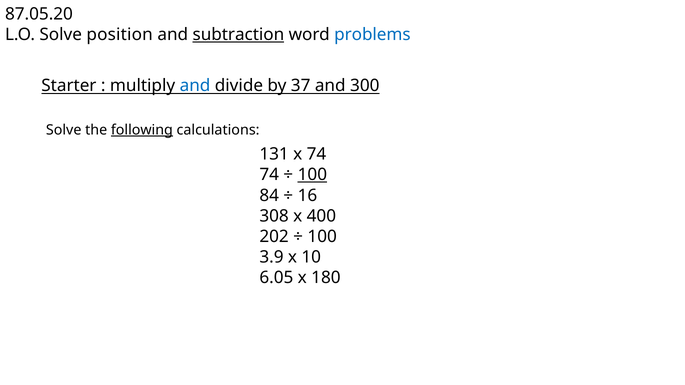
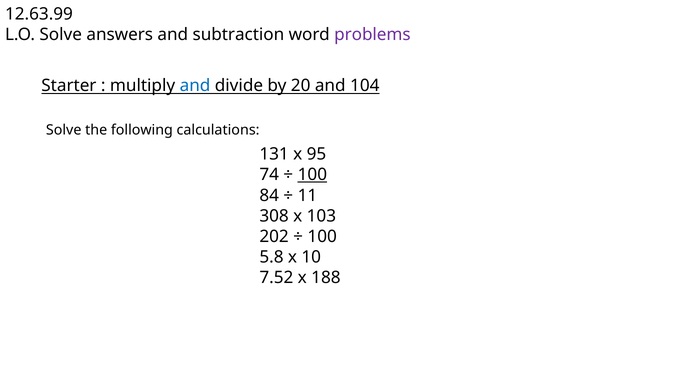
87.05.20: 87.05.20 -> 12.63.99 (39, 14)
position: position -> answers (120, 35)
subtraction underline: present -> none (238, 35)
problems colour: blue -> purple (372, 35)
37: 37 -> 20 (301, 86)
300: 300 -> 104 (365, 86)
following underline: present -> none (142, 130)
x 74: 74 -> 95 (317, 154)
16: 16 -> 11 (307, 196)
400: 400 -> 103 (321, 216)
3.9: 3.9 -> 5.8 (271, 257)
6.05: 6.05 -> 7.52 (276, 278)
180: 180 -> 188 (326, 278)
